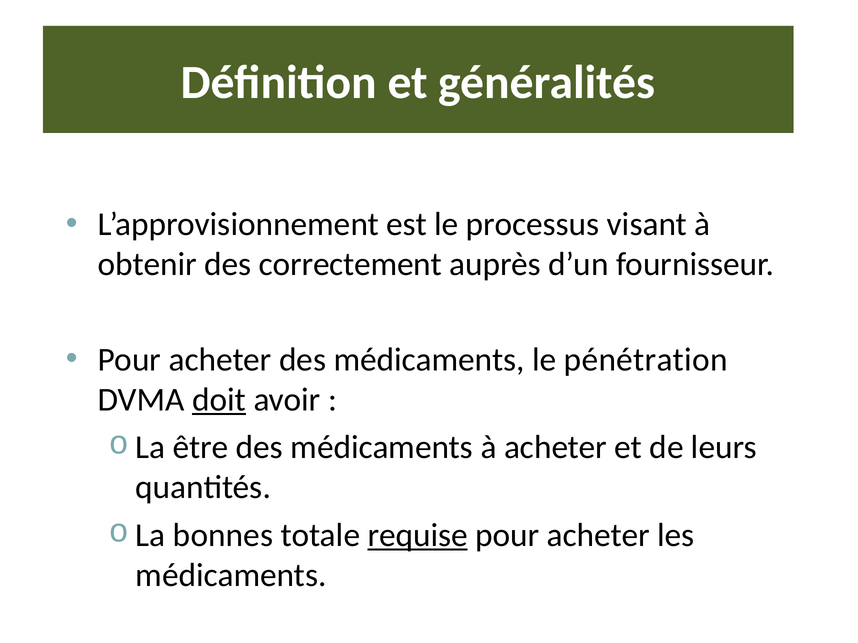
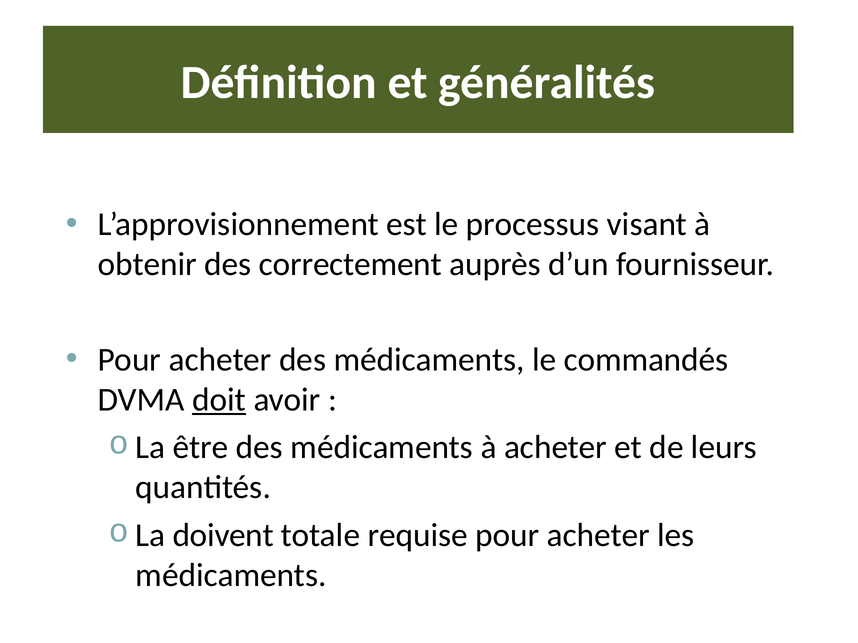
pénétration: pénétration -> commandés (646, 360)
bonnes: bonnes -> doivent (223, 535)
requise underline: present -> none (418, 535)
